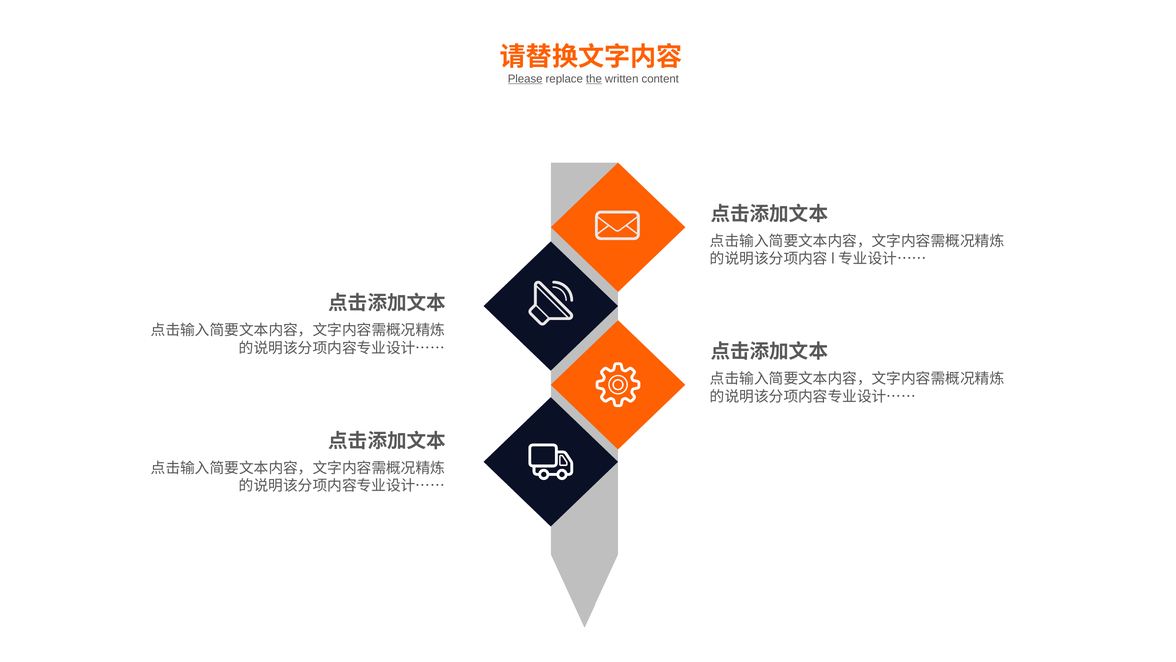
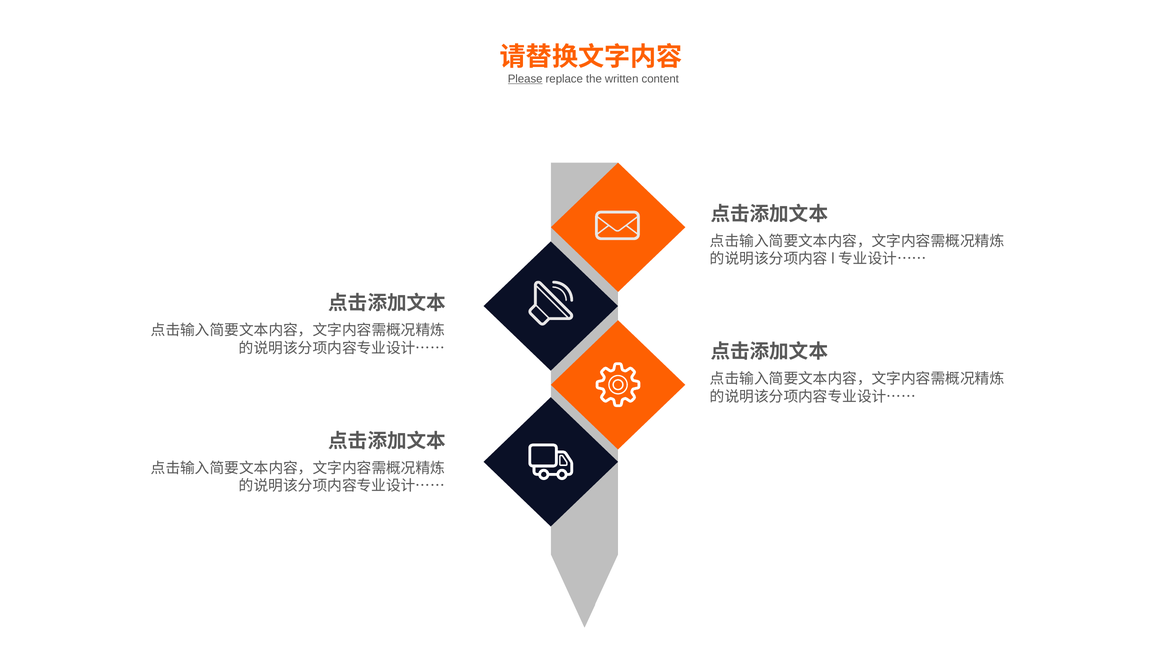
the underline: present -> none (594, 79)
